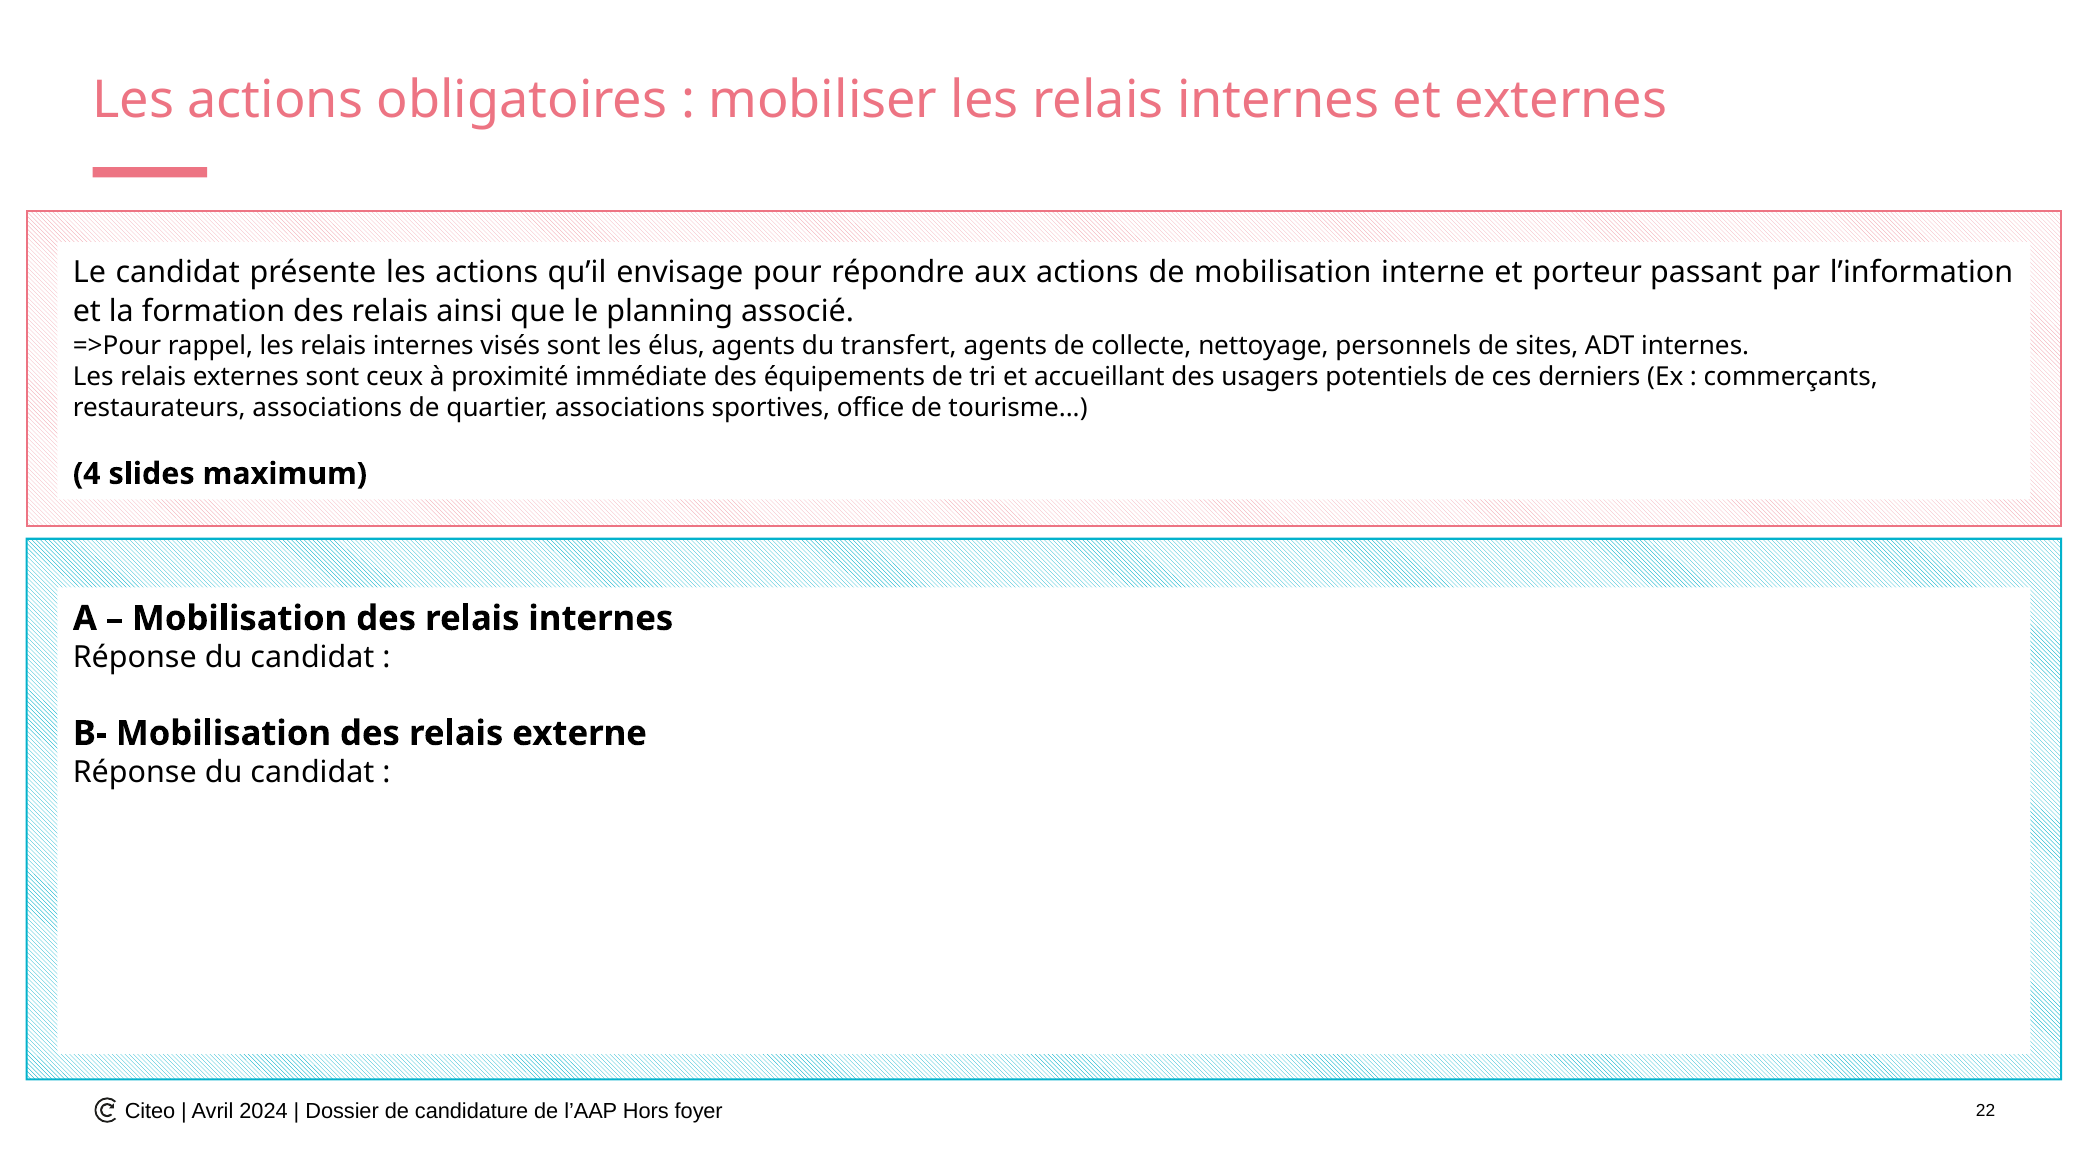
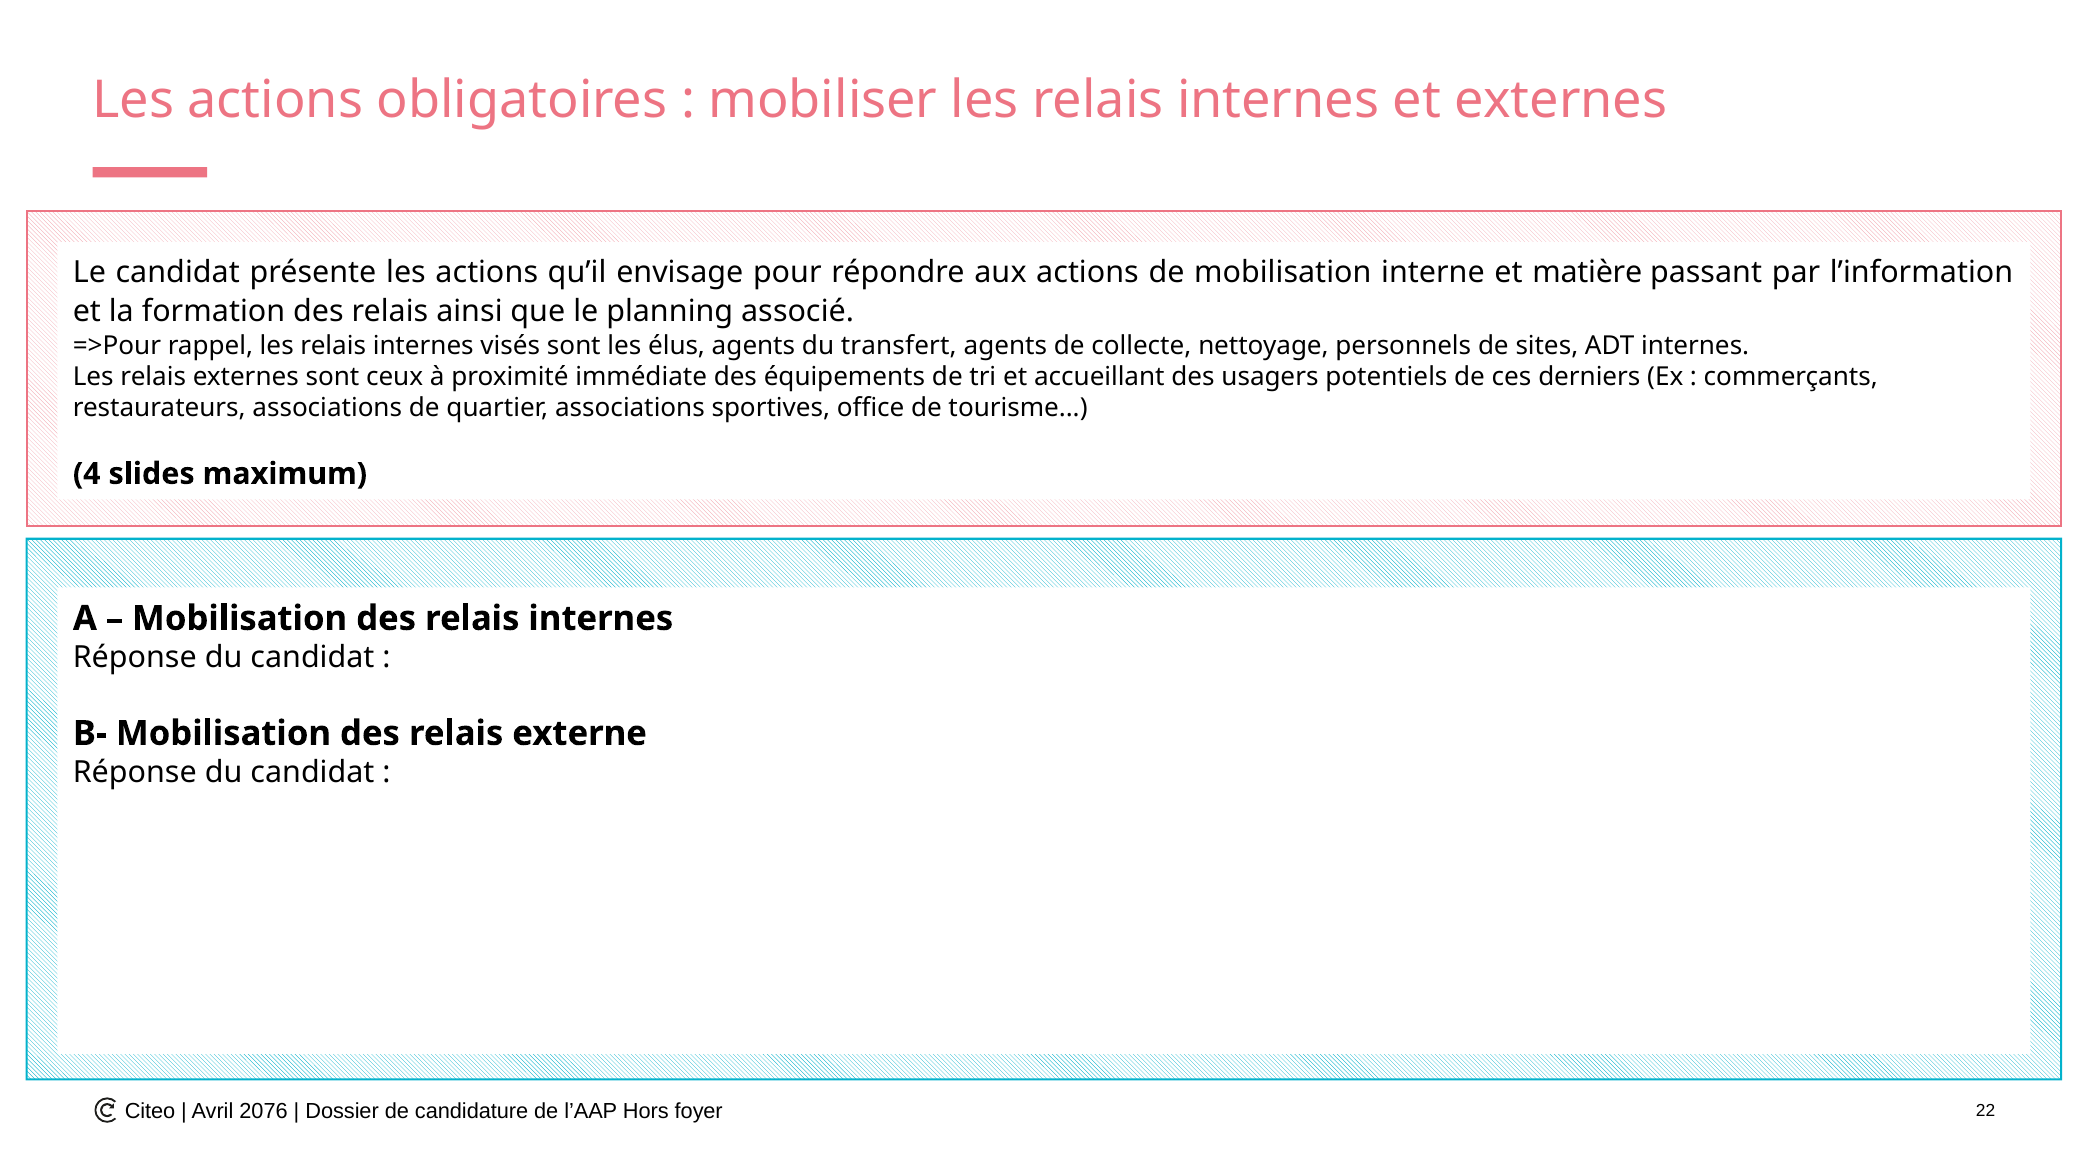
porteur: porteur -> matière (1587, 273)
2024: 2024 -> 2076 (264, 1111)
